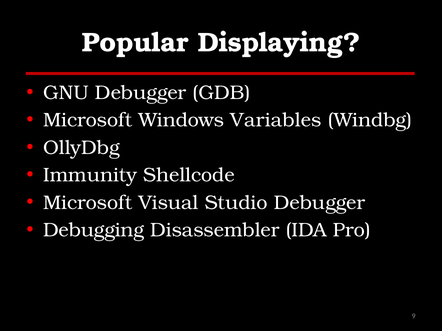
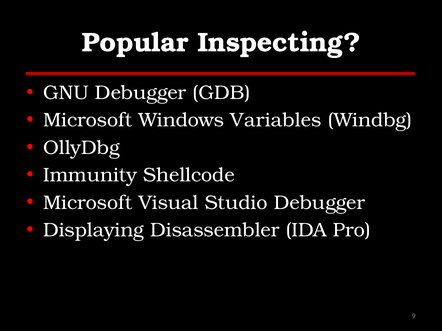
Displaying: Displaying -> Inspecting (279, 43)
Debugging: Debugging -> Displaying (94, 230)
